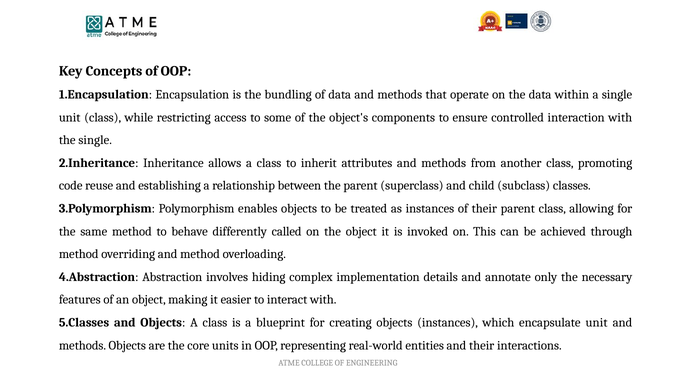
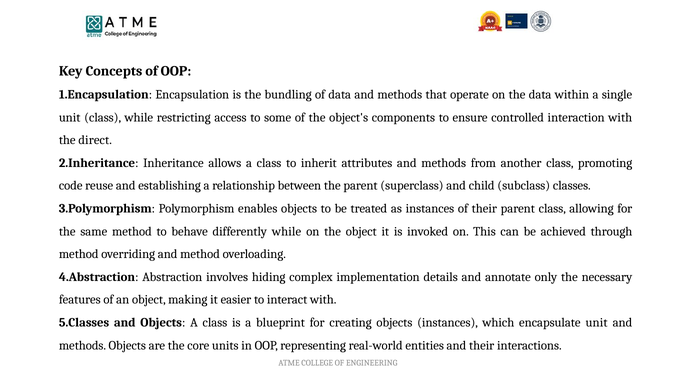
the single: single -> direct (95, 140)
differently called: called -> while (287, 231)
